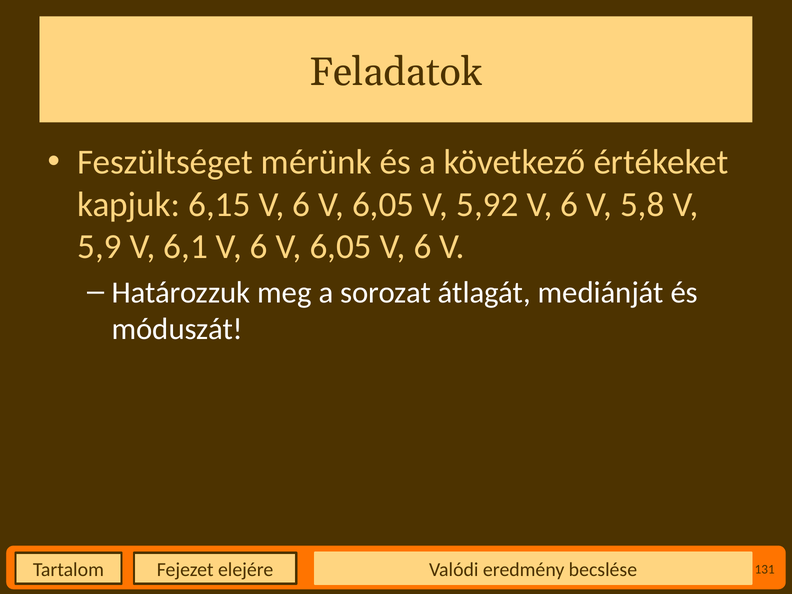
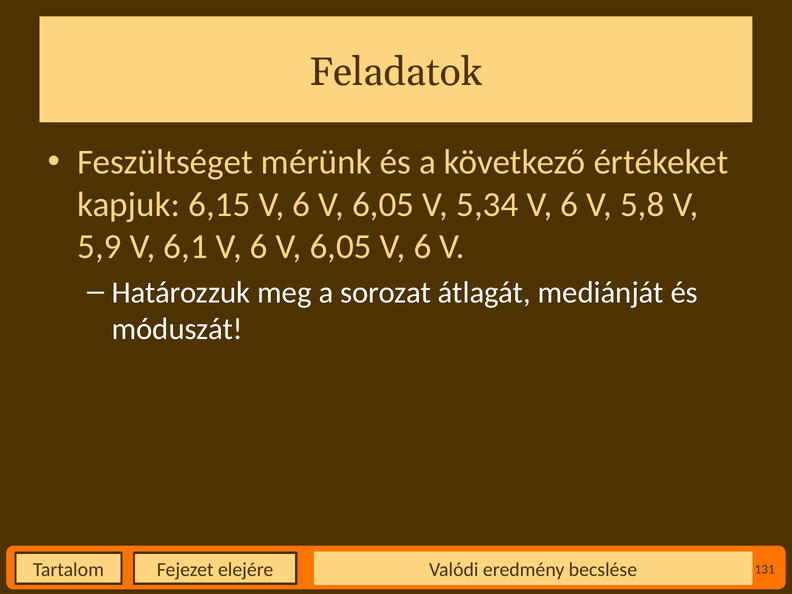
5,92: 5,92 -> 5,34 (487, 205)
